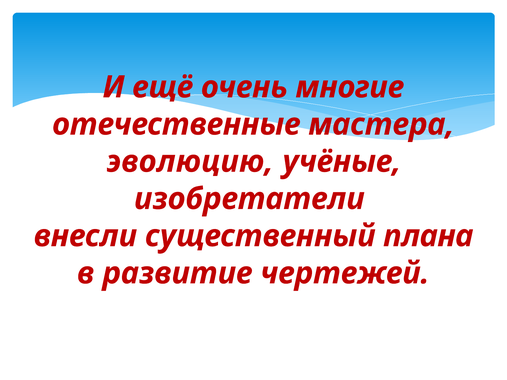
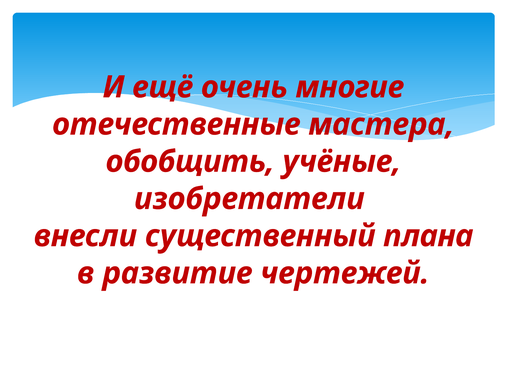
эволюцию: эволюцию -> обобщить (190, 162)
